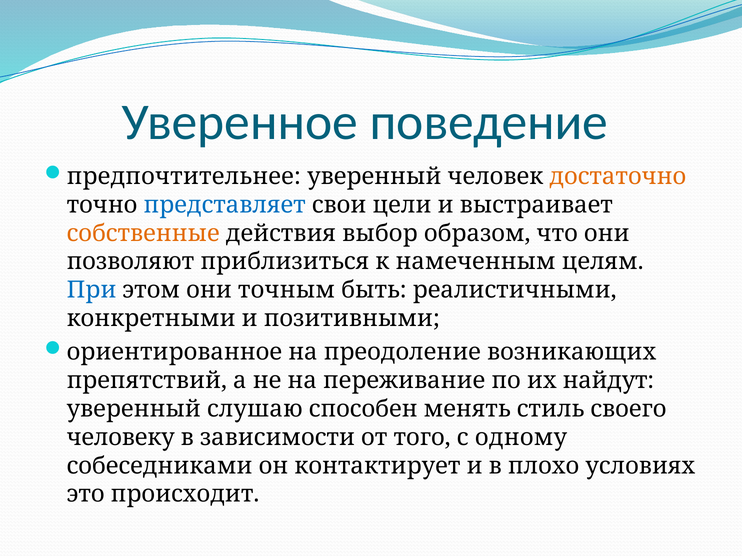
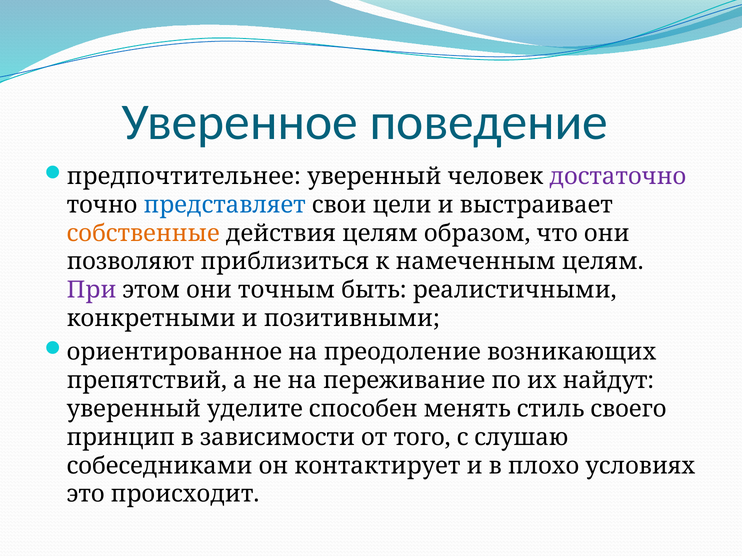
достаточно colour: orange -> purple (618, 177)
действия выбор: выбор -> целям (380, 233)
При colour: blue -> purple (92, 290)
слушаю: слушаю -> уделите (255, 409)
человеку: человеку -> принцип (121, 438)
одному: одному -> слушаю (521, 438)
